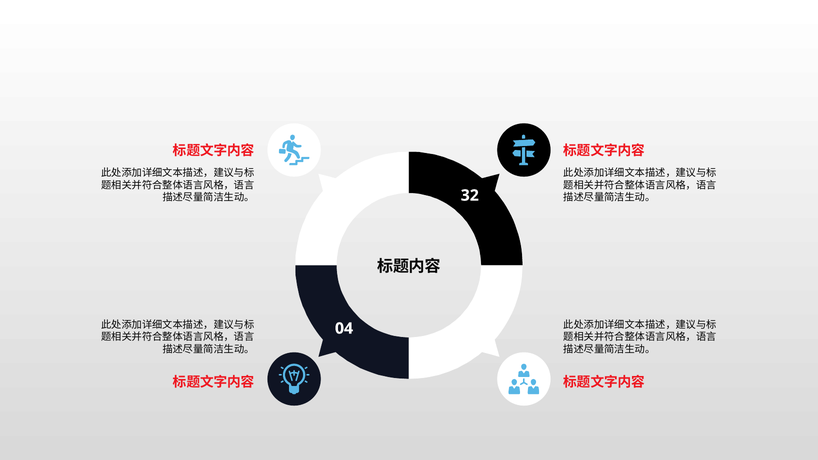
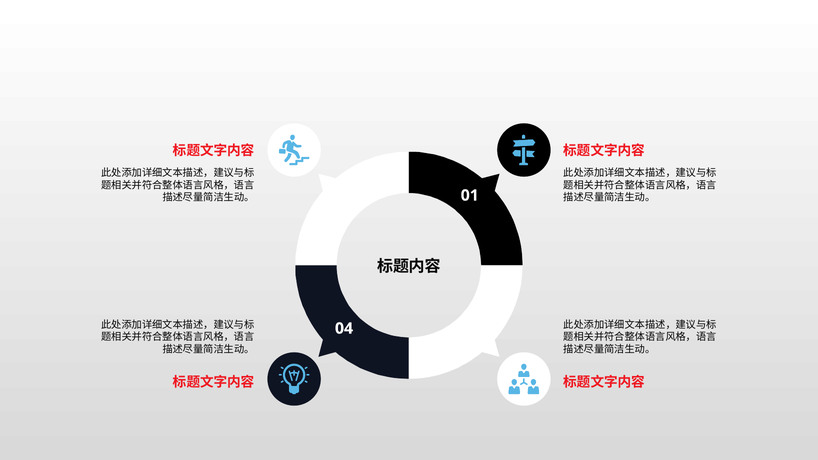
01 32: 32 -> 01 (470, 195)
